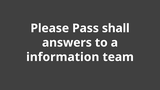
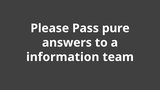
shall: shall -> pure (116, 28)
